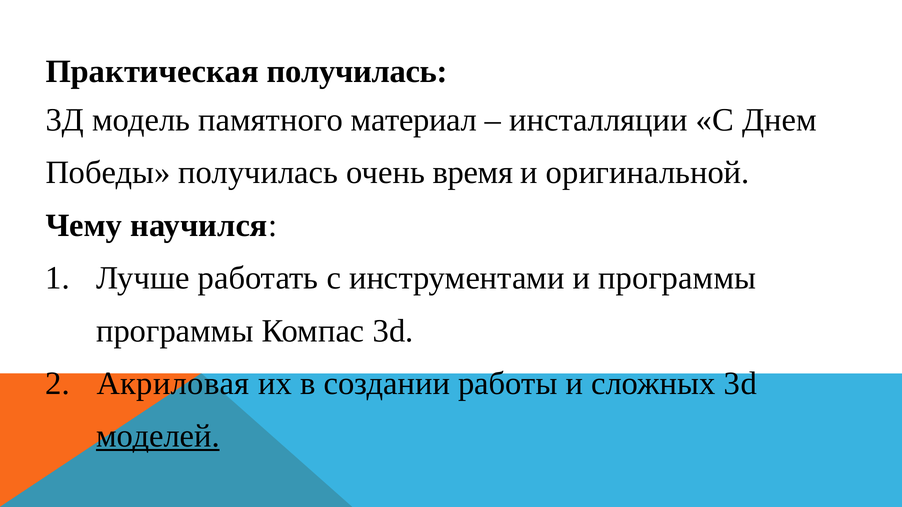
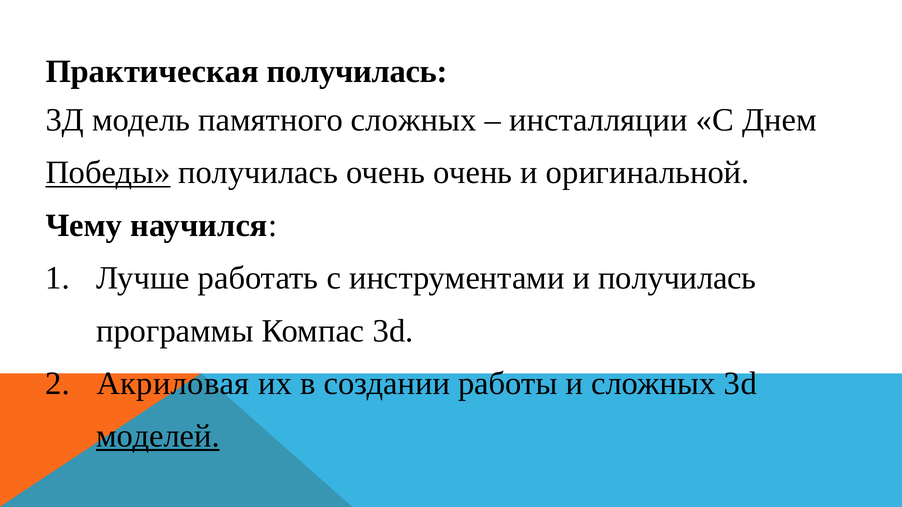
памятного материал: материал -> сложных (414, 120)
Победы underline: none -> present (108, 173)
очень время: время -> очень (473, 173)
и программы: программы -> получилась (677, 278)
